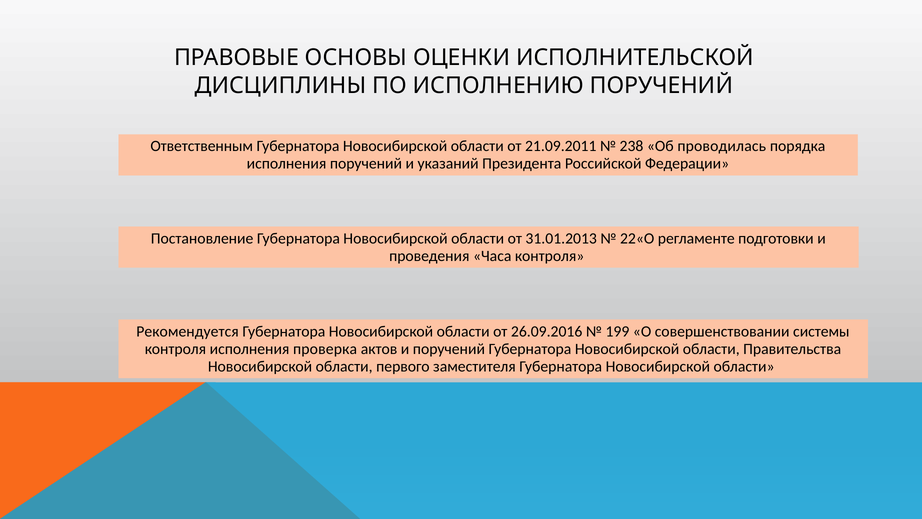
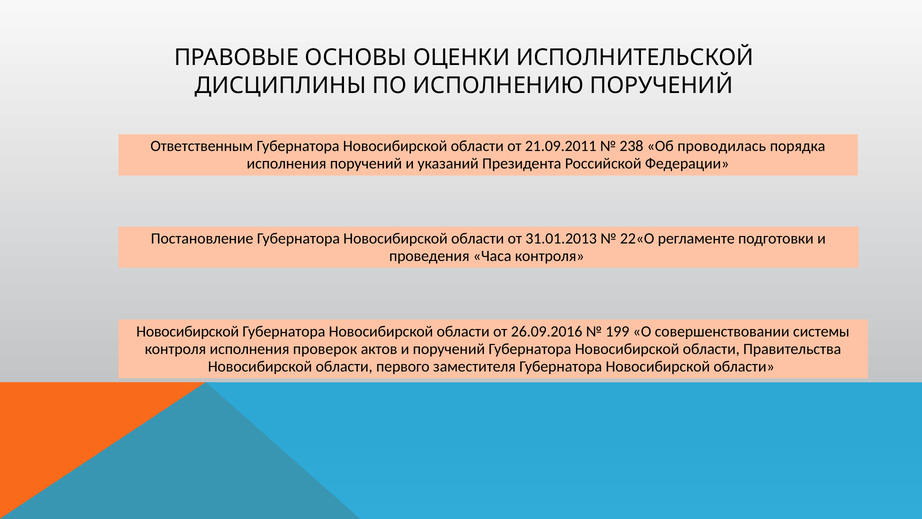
Рекомендуется: Рекомендуется -> Новосибирской (188, 331)
проверка: проверка -> проверок (325, 349)
